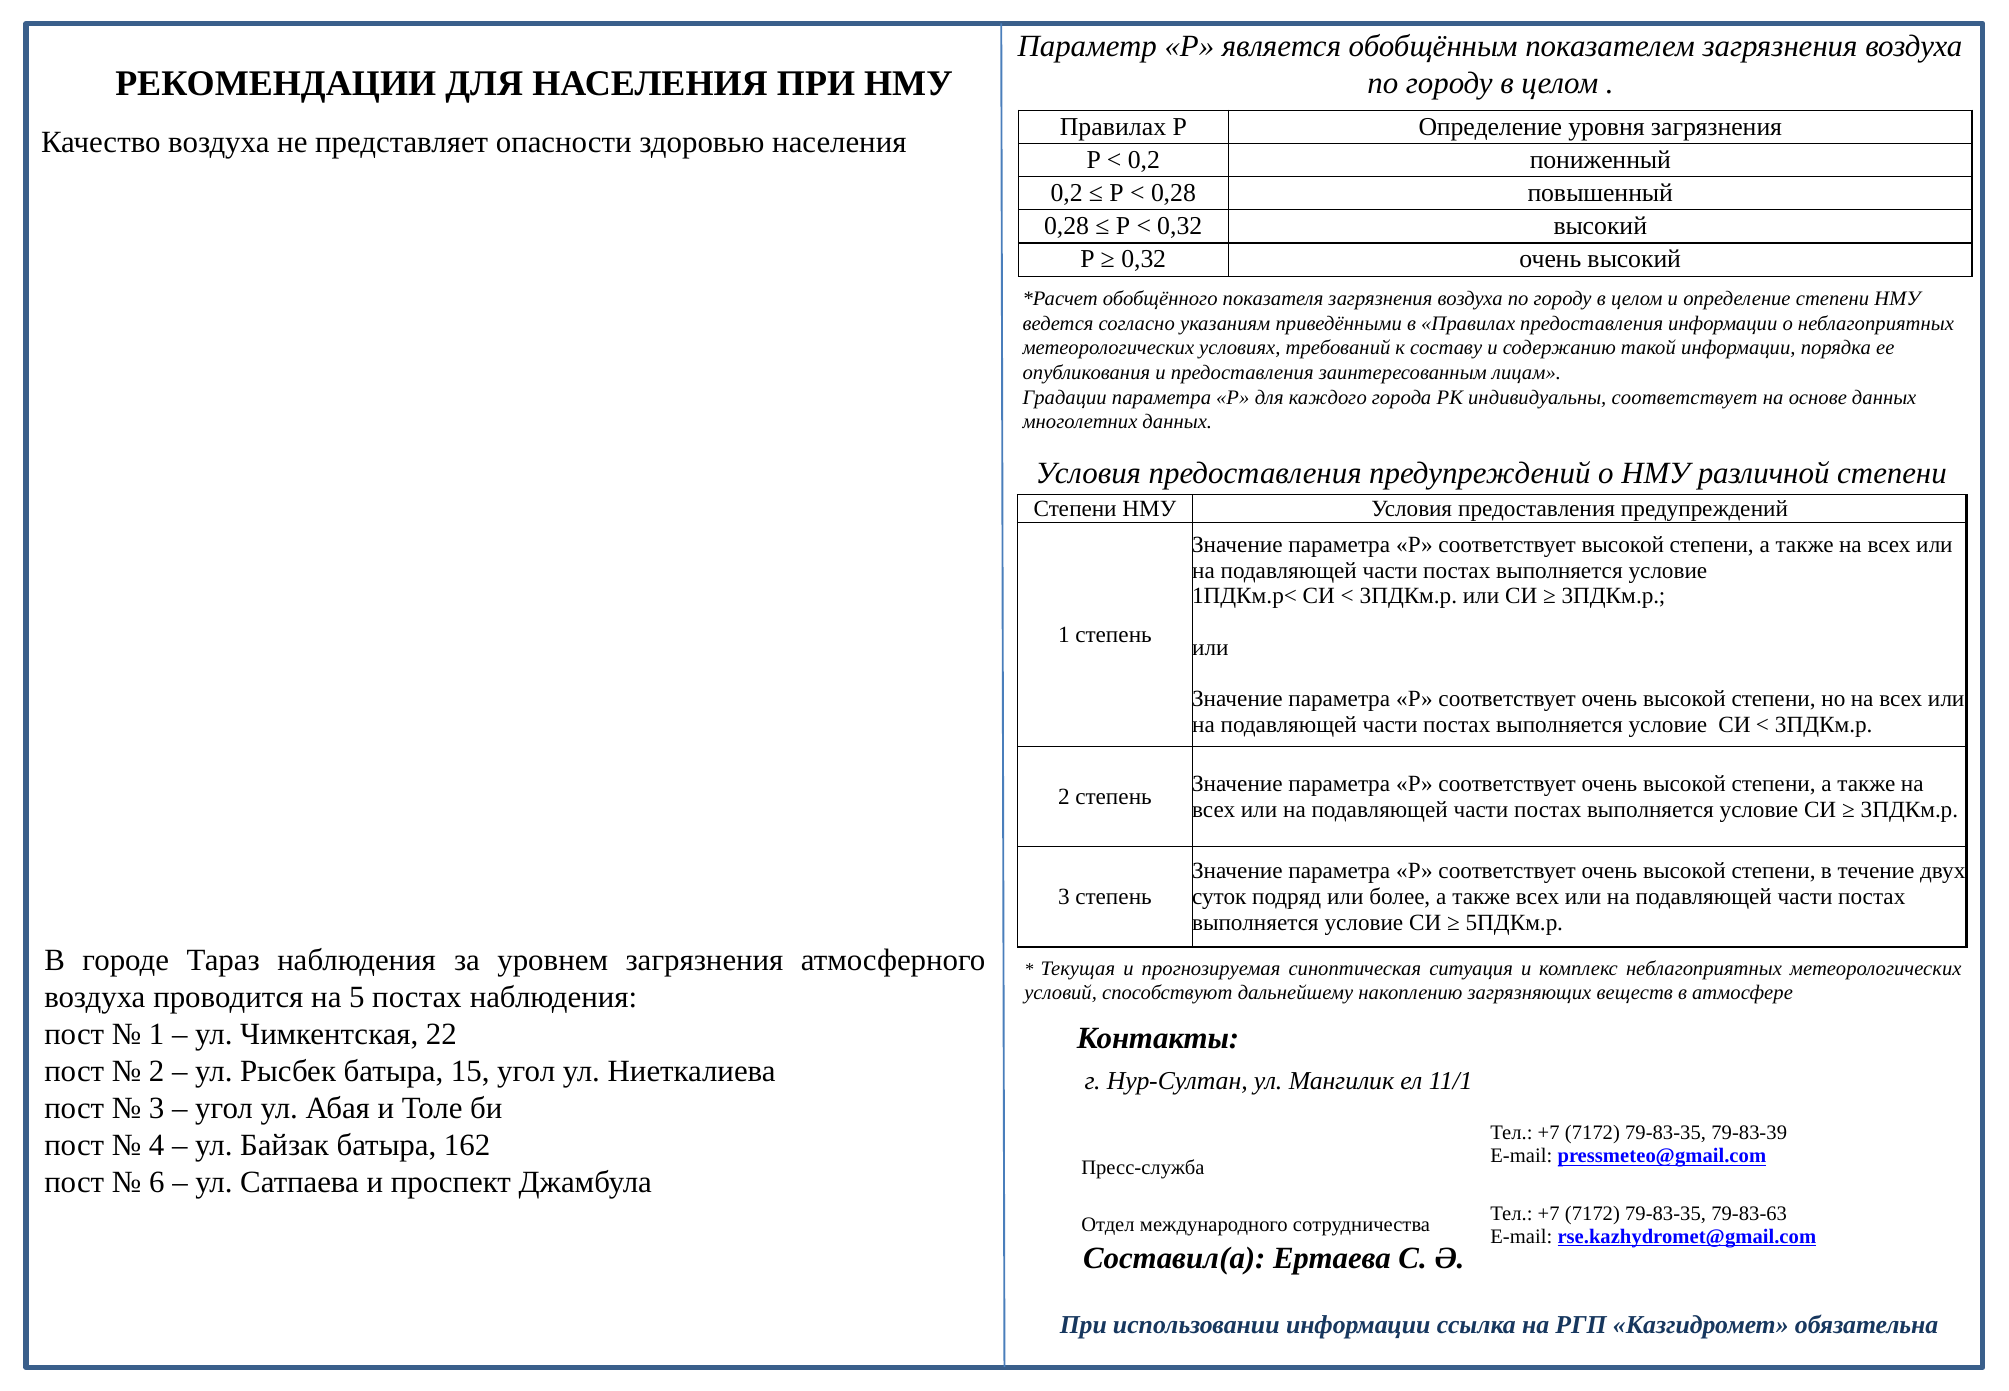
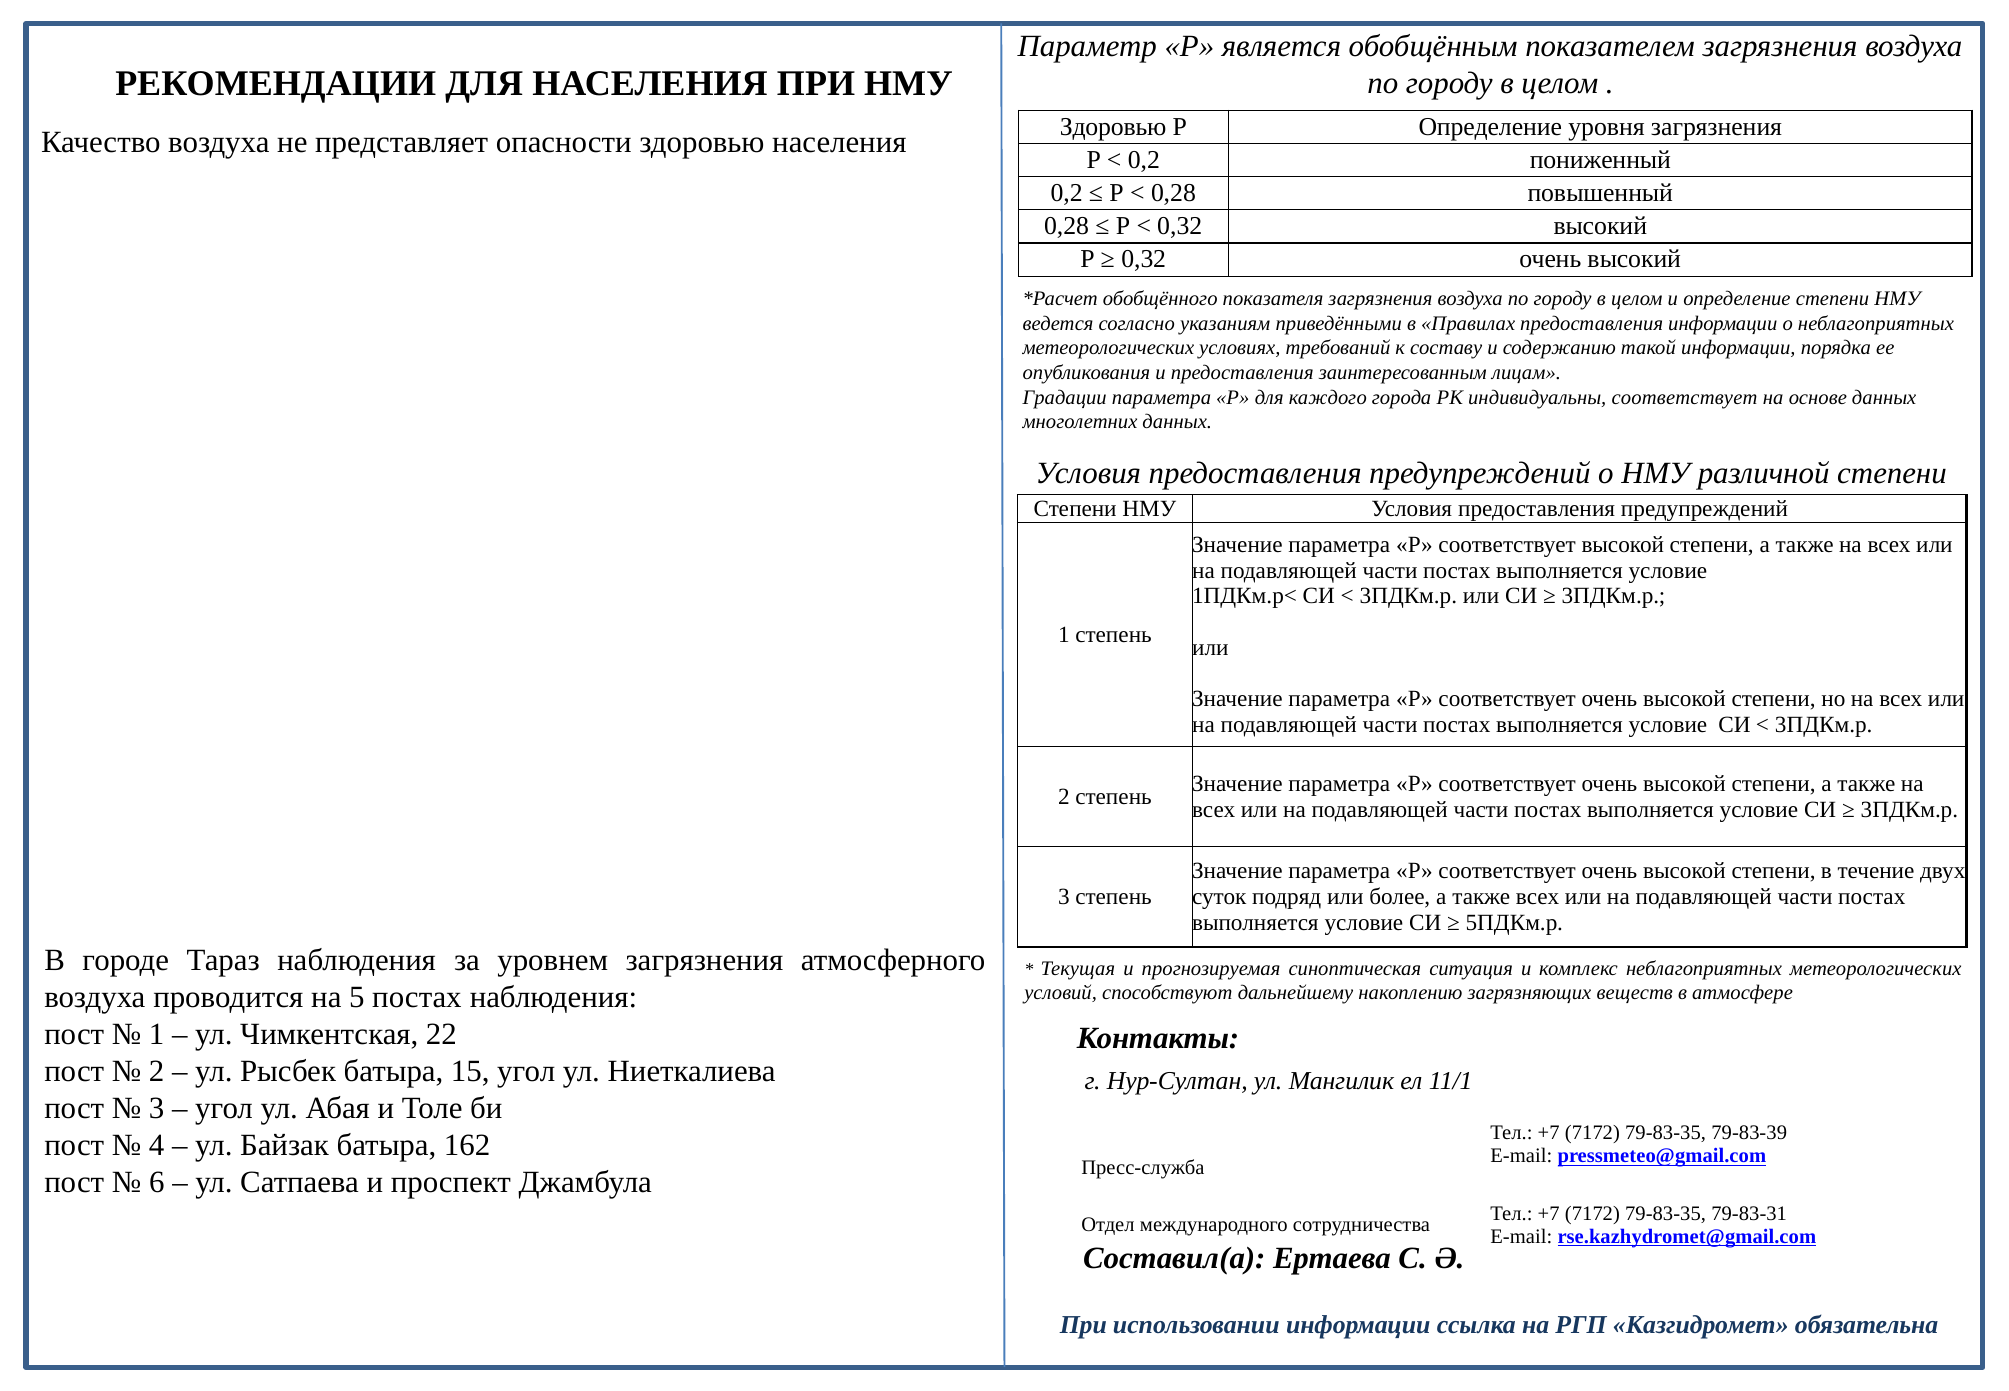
Правилах: Правилах -> Здоровью (1113, 127)
79-83-63: 79-83-63 -> 79-83-31 (1749, 1213)
